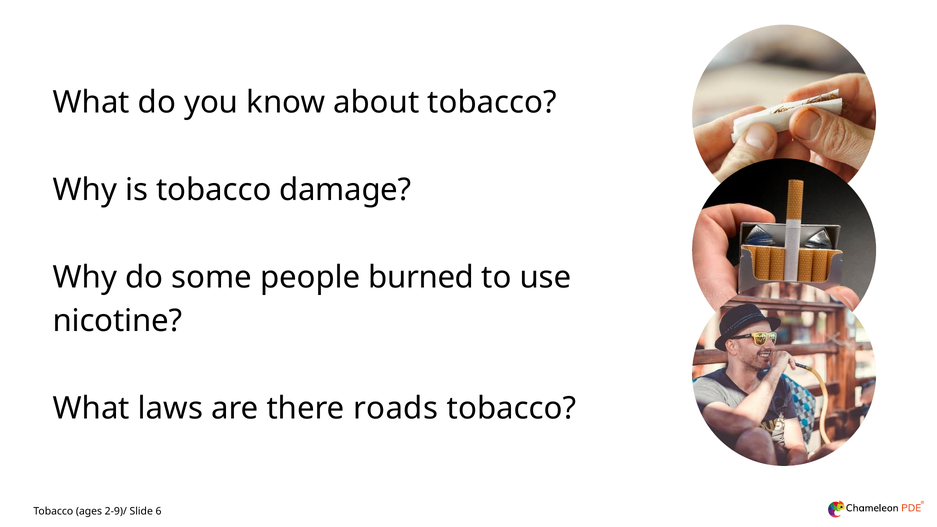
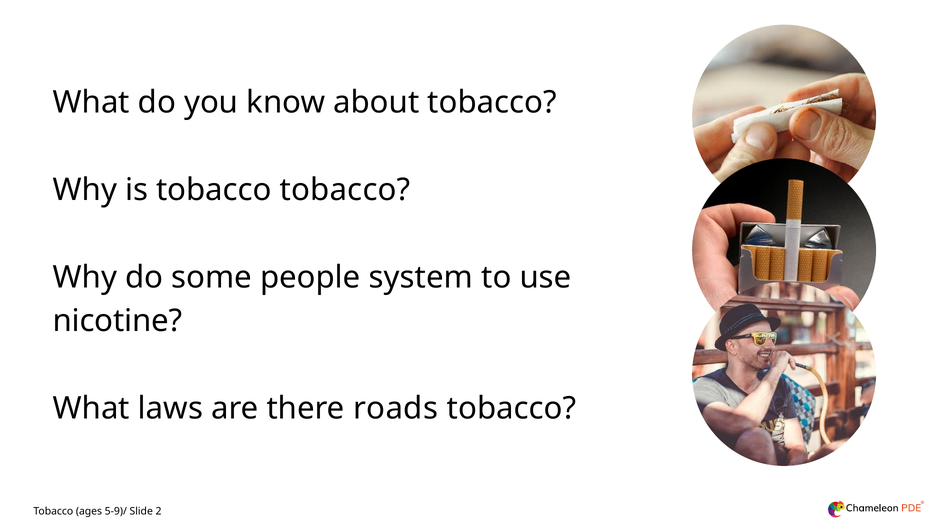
is tobacco damage: damage -> tobacco (345, 190)
burned: burned -> system (421, 277)
2-9)/: 2-9)/ -> 5-9)/ (116, 511)
6: 6 -> 2 (158, 511)
